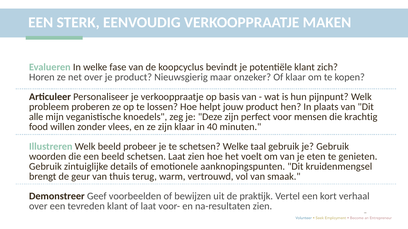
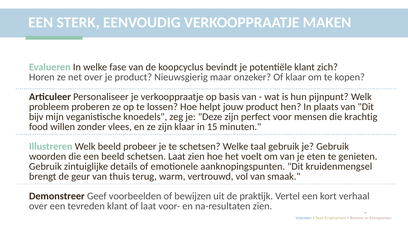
alle: alle -> bijv (36, 117)
40: 40 -> 15 (212, 127)
